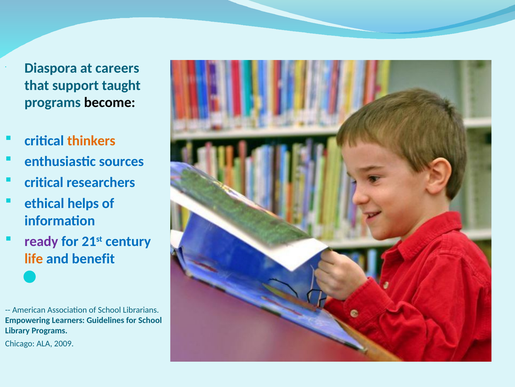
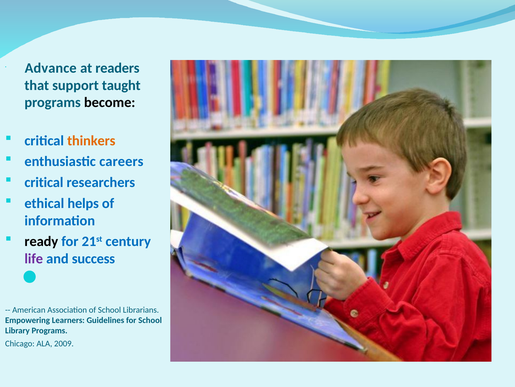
Diaspora: Diaspora -> Advance (51, 68)
careers: careers -> readers (117, 68)
sources: sources -> careers (121, 161)
ready colour: purple -> black (41, 241)
life colour: orange -> purple (34, 258)
benefit: benefit -> success (93, 258)
